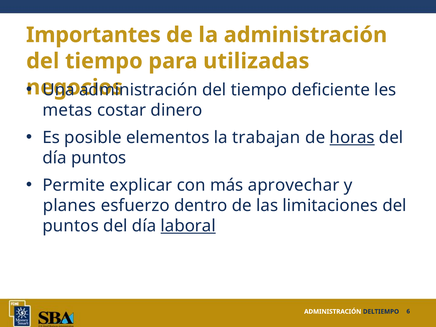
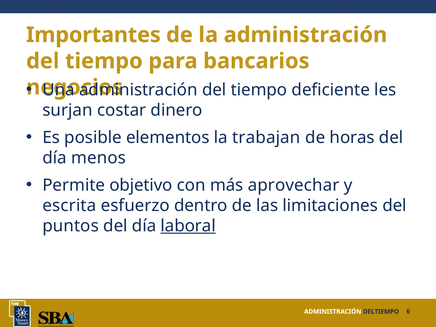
utilizadas: utilizadas -> bancarios (256, 61)
metas: metas -> surjan (68, 110)
horas underline: present -> none (352, 138)
día puntos: puntos -> menos (98, 158)
explicar: explicar -> objetivo (141, 185)
planes: planes -> escrita (69, 206)
